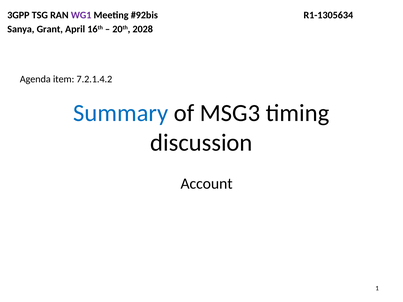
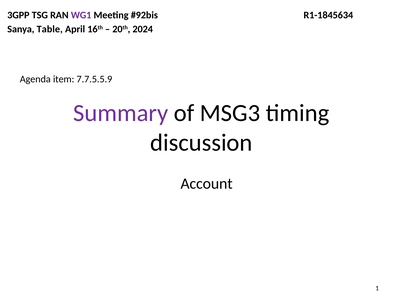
R1-1305634: R1-1305634 -> R1-1845634 (328, 15)
Grant: Grant -> Table (50, 29)
2028: 2028 -> 2024 (143, 29)
7.2.1.4.2: 7.2.1.4.2 -> 7.7.5.5.9 (94, 79)
Summary colour: blue -> purple (121, 113)
